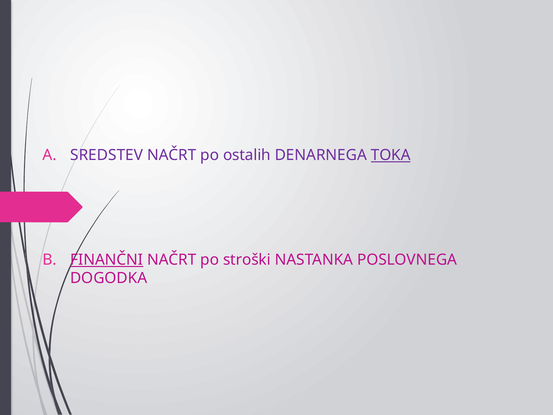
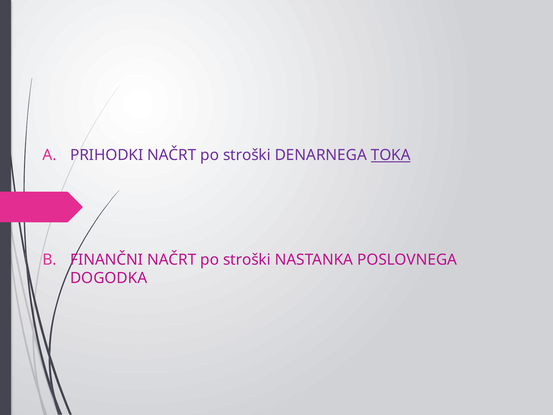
SREDSTEV: SREDSTEV -> PRIHODKI (107, 155)
ostalih: ostalih -> stroški (247, 155)
FINANČNI underline: present -> none (107, 260)
